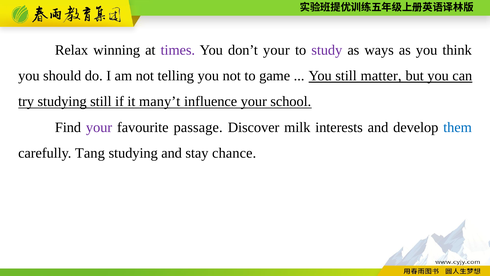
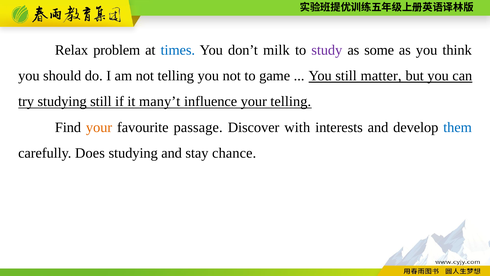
winning: winning -> problem (117, 50)
times colour: purple -> blue (178, 50)
don’t your: your -> milk (276, 50)
ways: ways -> some (379, 50)
your school: school -> telling (291, 101)
your colour: purple -> orange (99, 127)
milk: milk -> with (297, 127)
Tang: Tang -> Does (90, 153)
